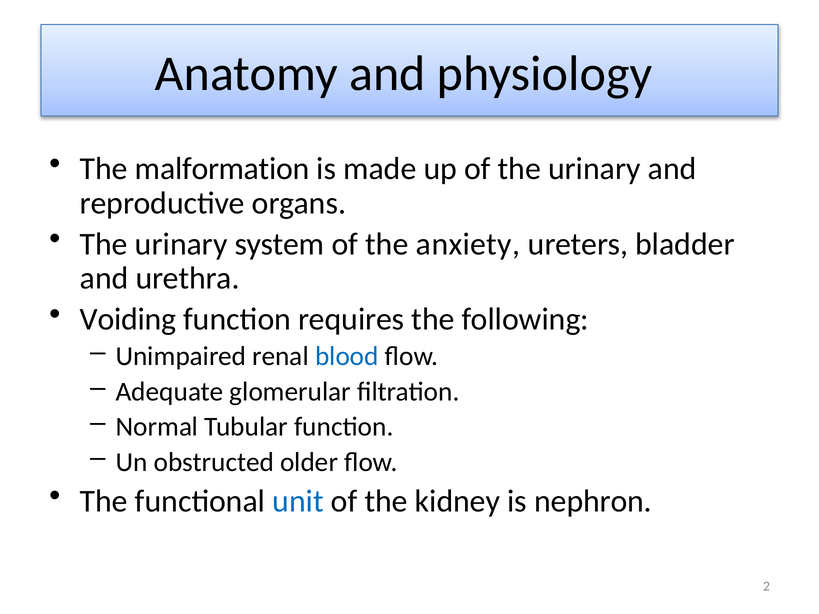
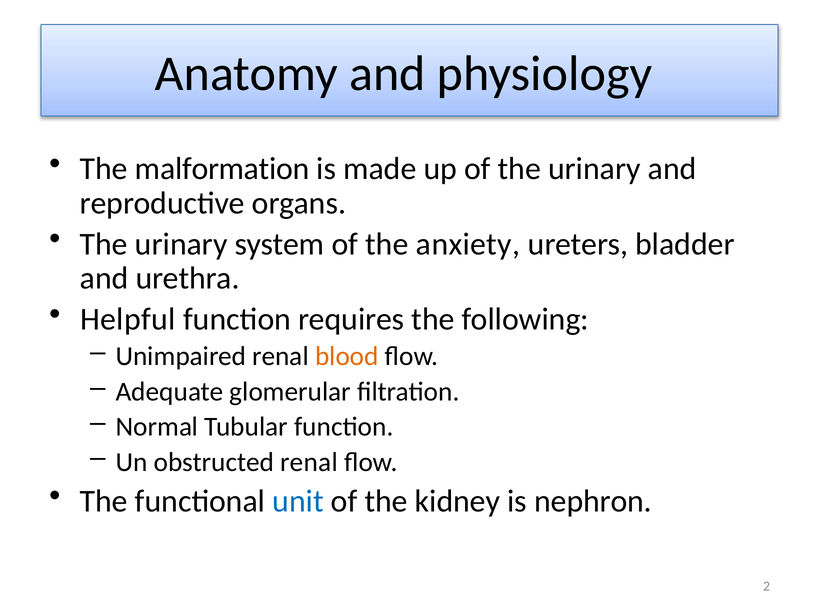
Voiding: Voiding -> Helpful (128, 319)
blood colour: blue -> orange (347, 357)
obstructed older: older -> renal (309, 462)
